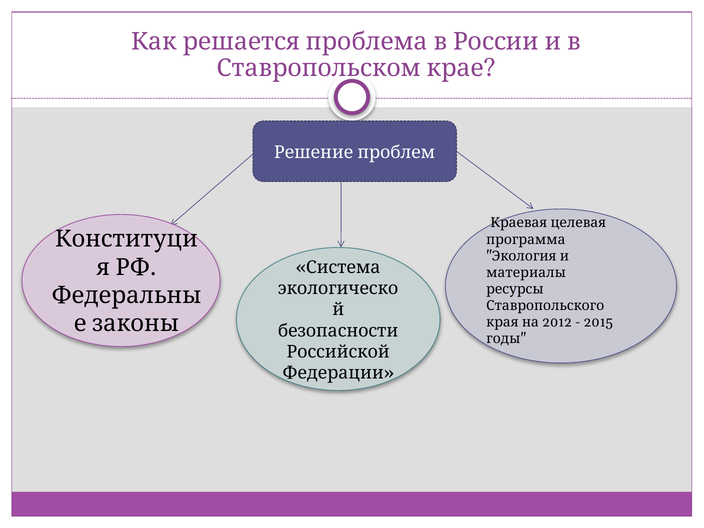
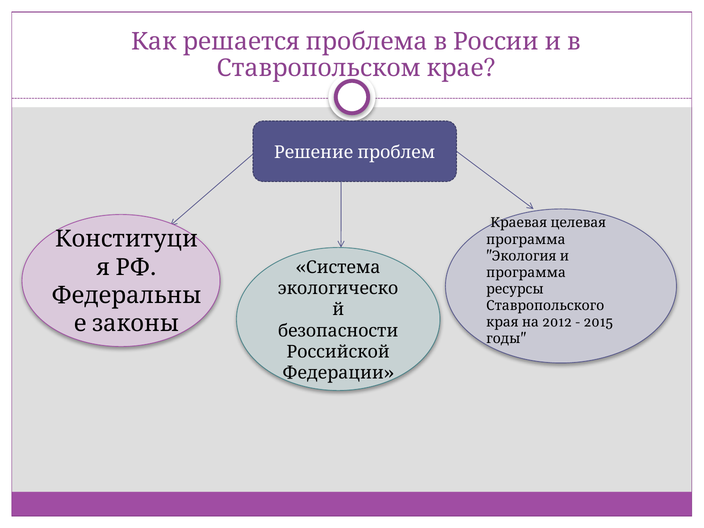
материалы: материалы -> программа (526, 273)
